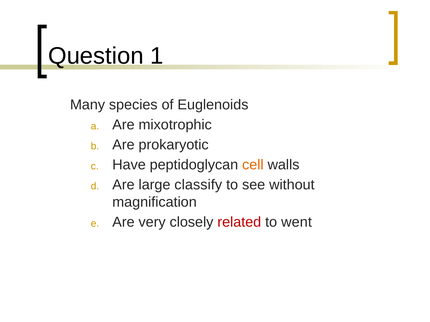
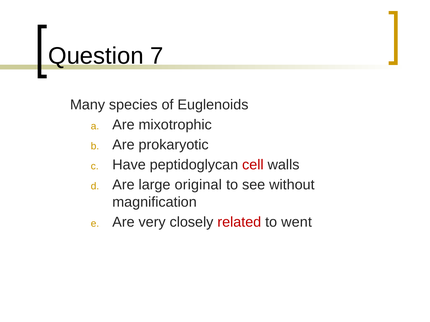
1: 1 -> 7 (157, 56)
cell colour: orange -> red (253, 165)
classify: classify -> original (198, 185)
